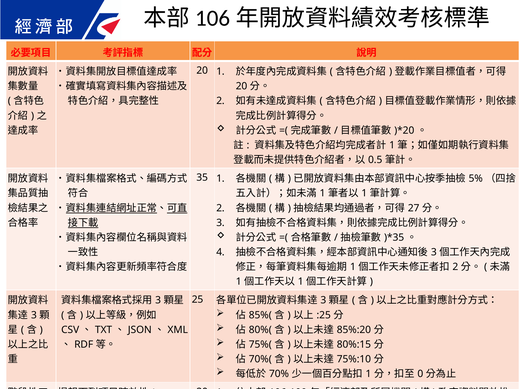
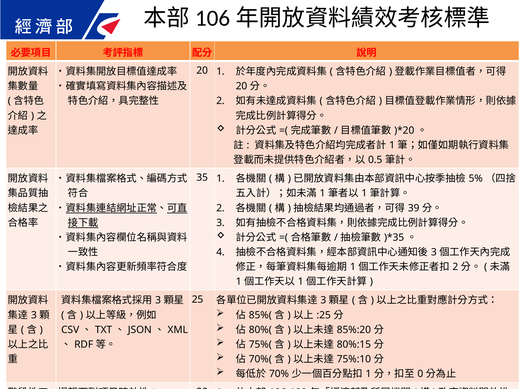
27: 27 -> 39 (414, 208)
